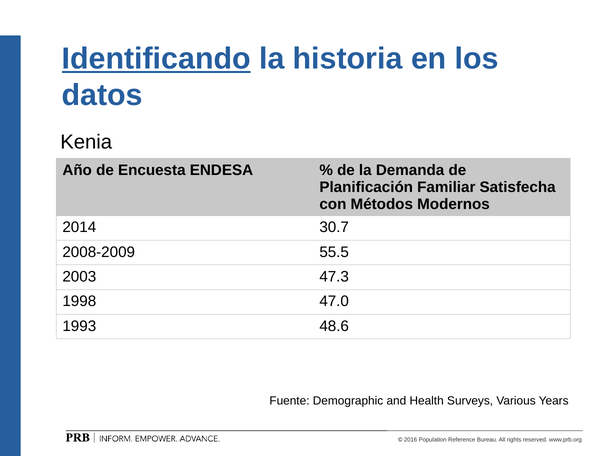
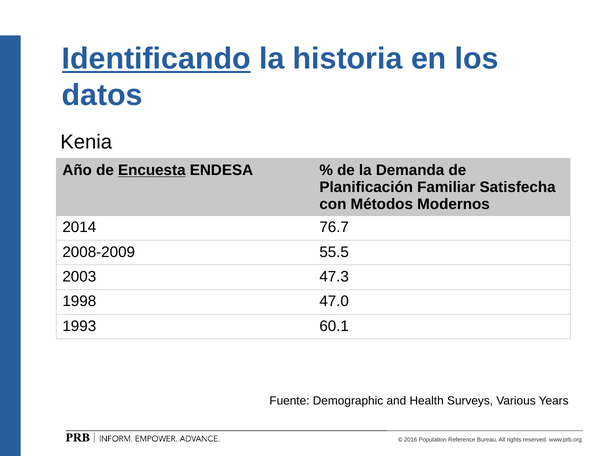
Encuesta underline: none -> present (152, 170)
30.7: 30.7 -> 76.7 (334, 227)
48.6: 48.6 -> 60.1 (334, 326)
